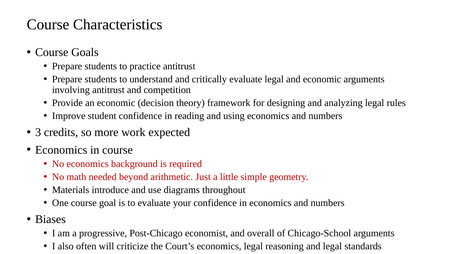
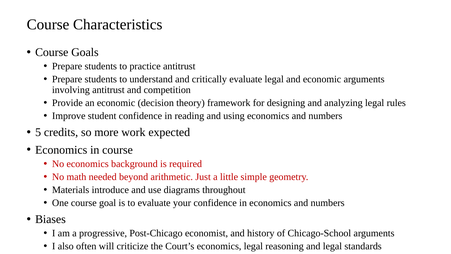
3: 3 -> 5 (38, 132)
overall: overall -> history (261, 233)
